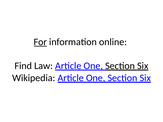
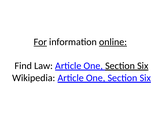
online underline: none -> present (113, 42)
